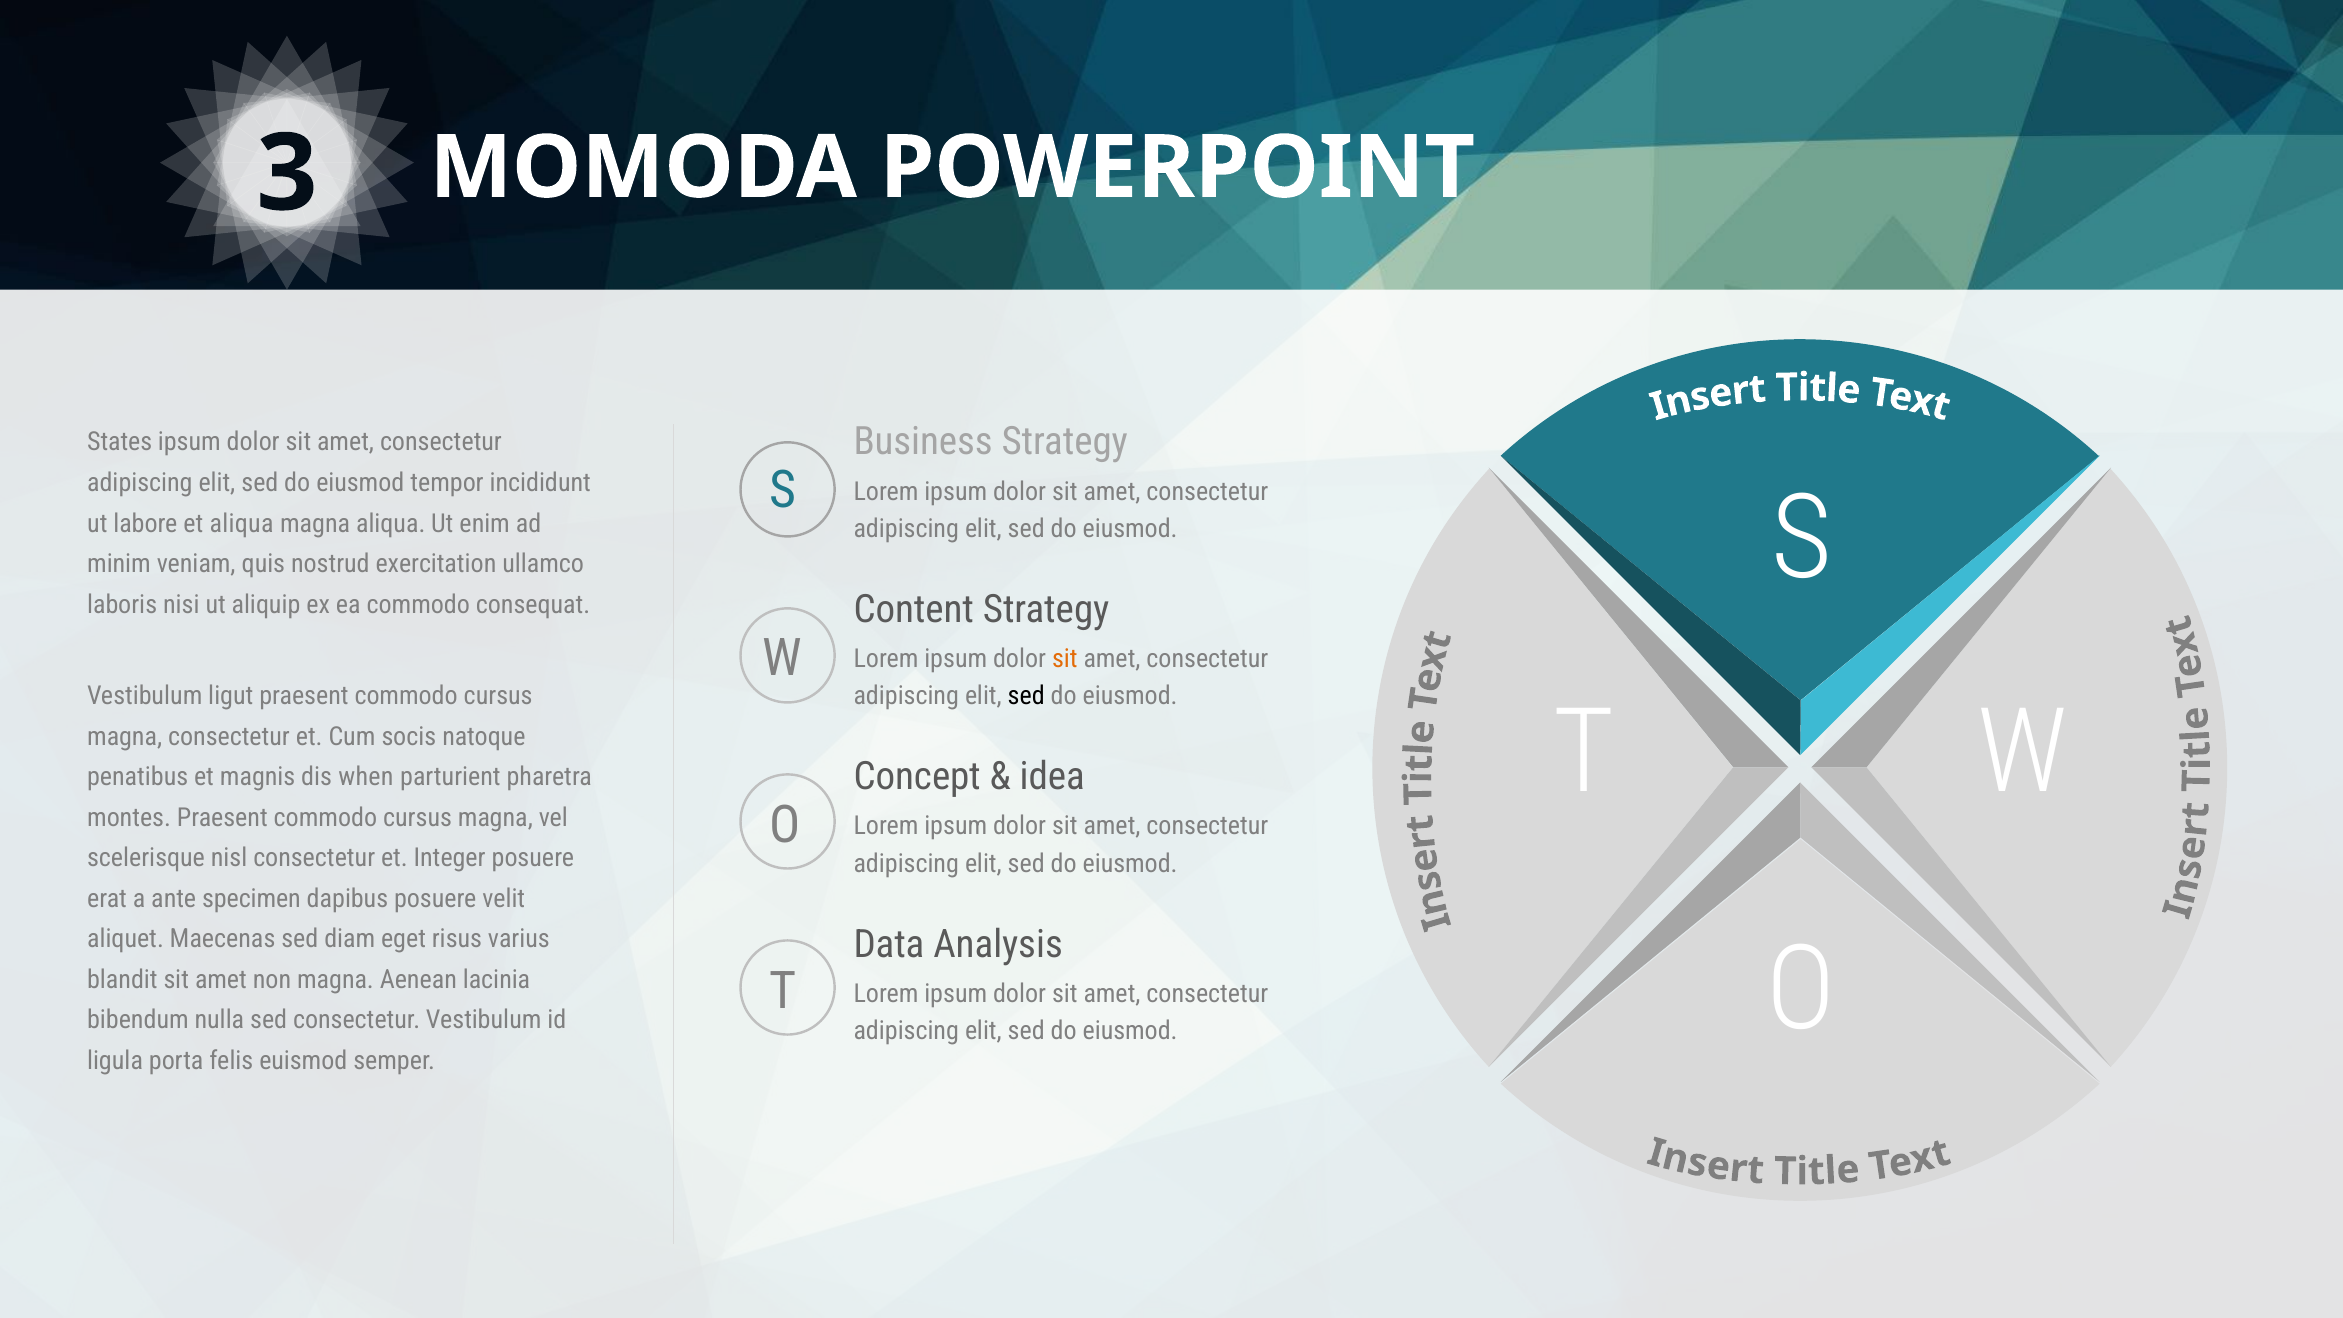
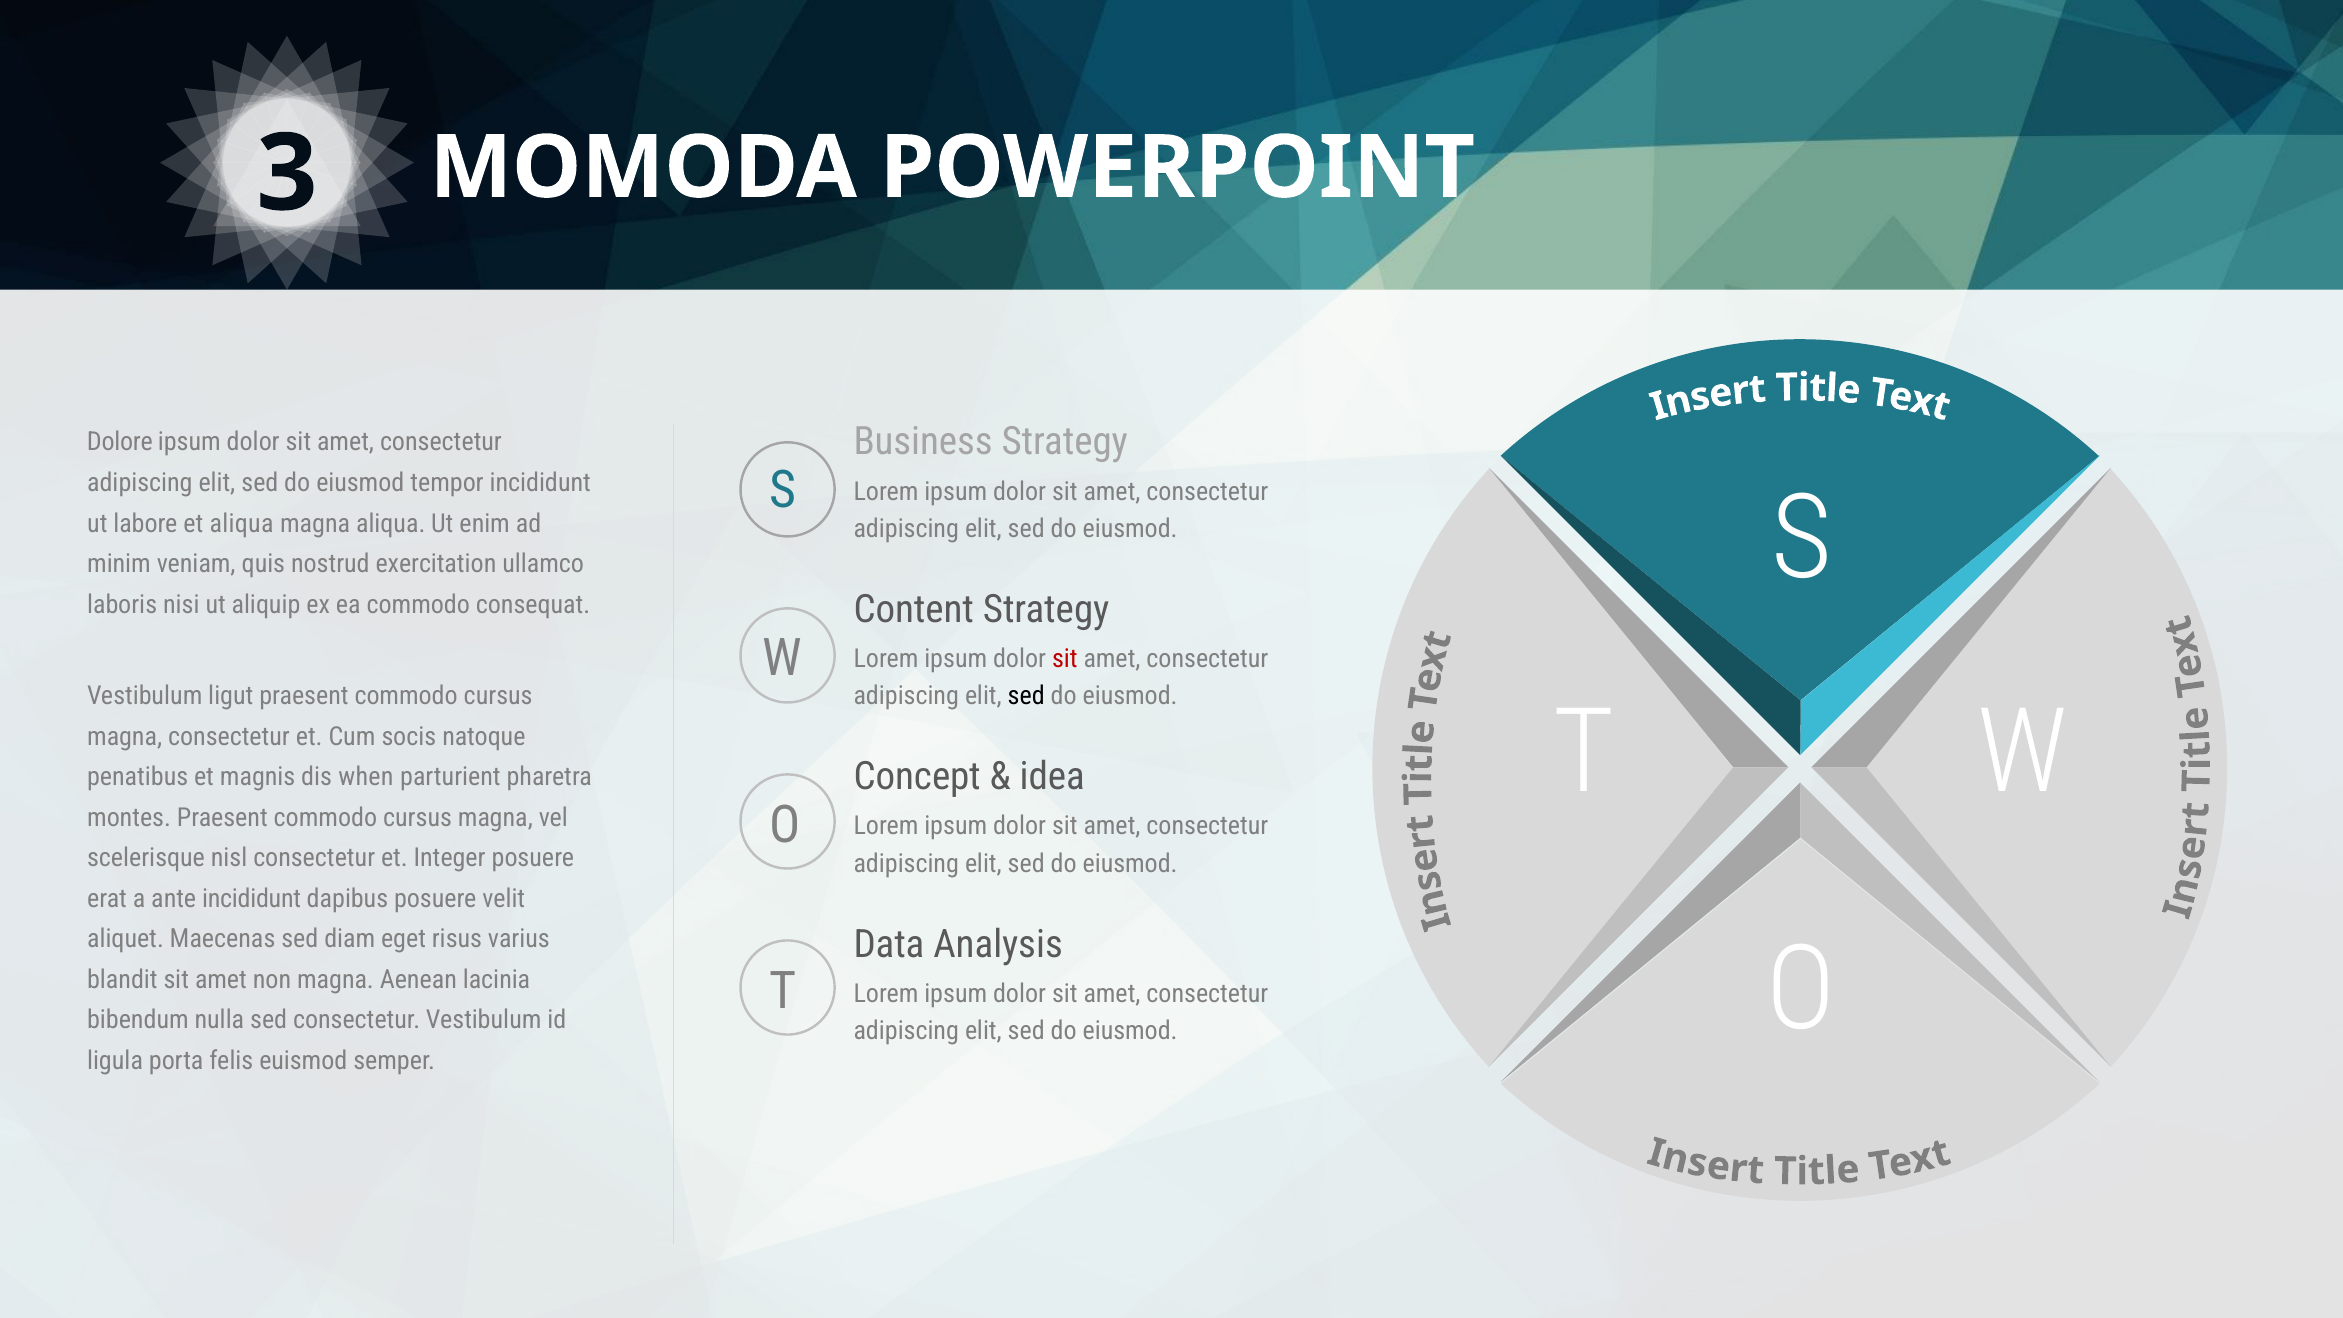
States: States -> Dolore (120, 442)
sit colour: orange -> red (1065, 659)
ante specimen: specimen -> incididunt (252, 899)
